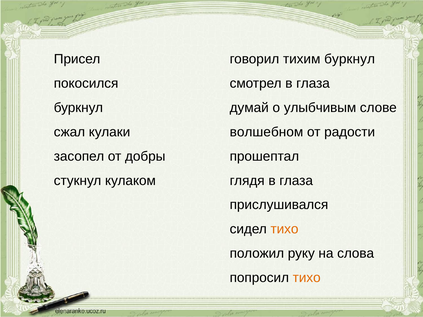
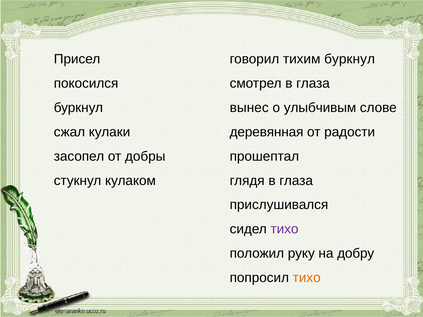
думай: думай -> вынес (249, 108)
волшебном: волшебном -> деревянная (267, 132)
тихо colour: orange -> purple (284, 229)
слова: слова -> добру (356, 254)
